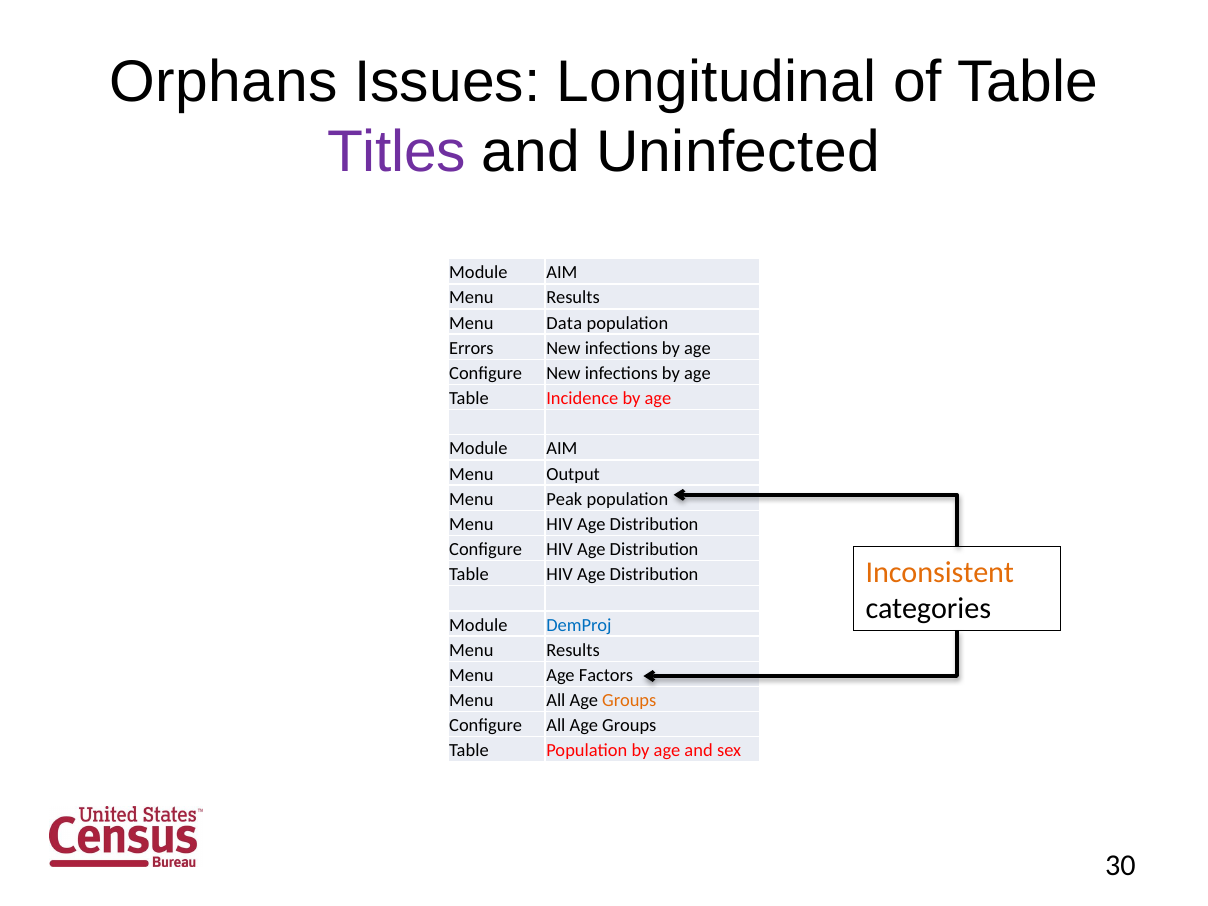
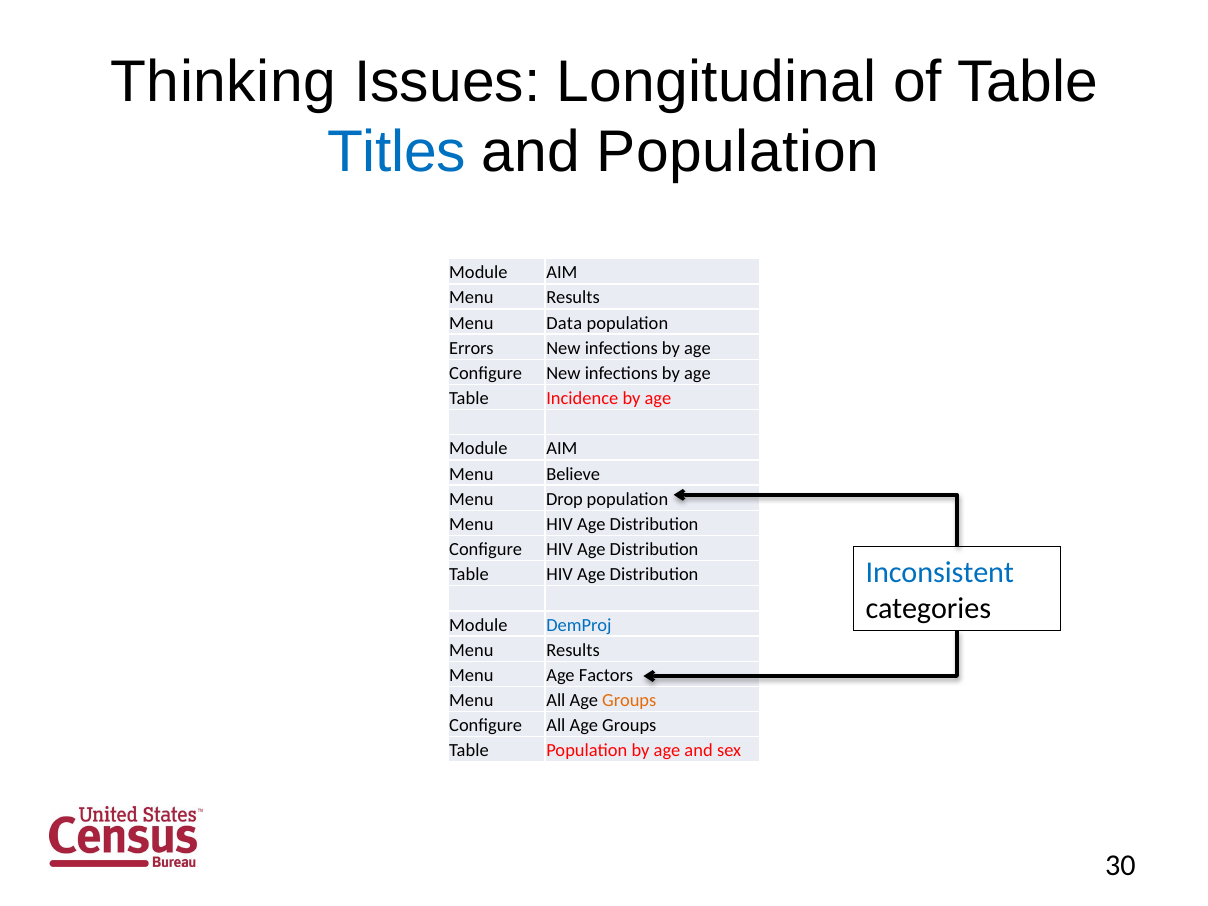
Orphans: Orphans -> Thinking (223, 82)
Titles colour: purple -> blue (397, 152)
and Uninfected: Uninfected -> Population (738, 152)
Output: Output -> Believe (573, 474)
Peak: Peak -> Drop (564, 499)
Inconsistent colour: orange -> blue (940, 572)
